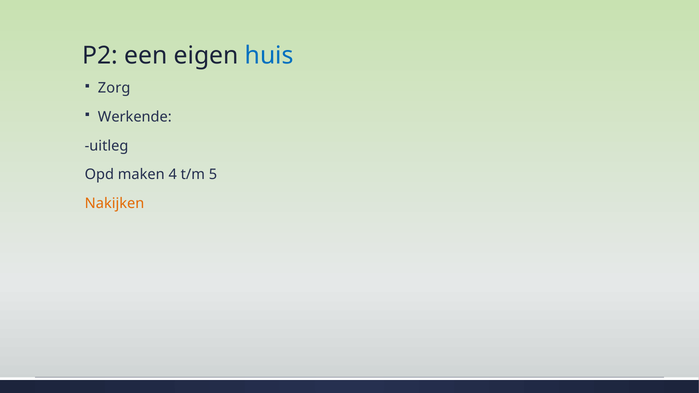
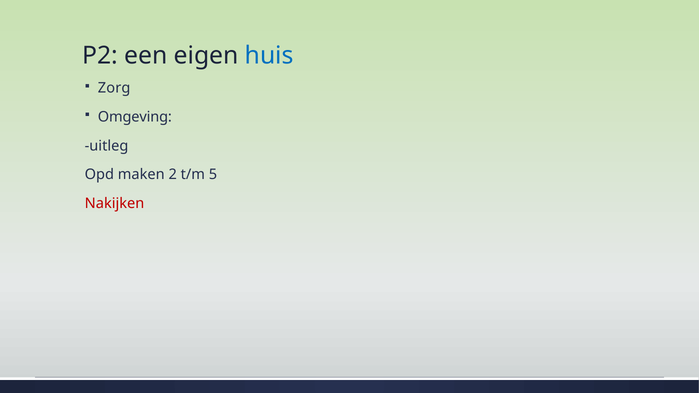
Werkende: Werkende -> Omgeving (135, 117)
4: 4 -> 2 (173, 175)
Nakijken colour: orange -> red (115, 204)
